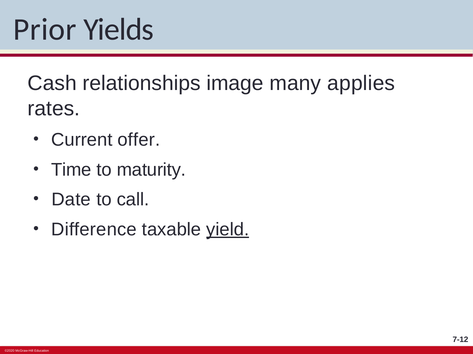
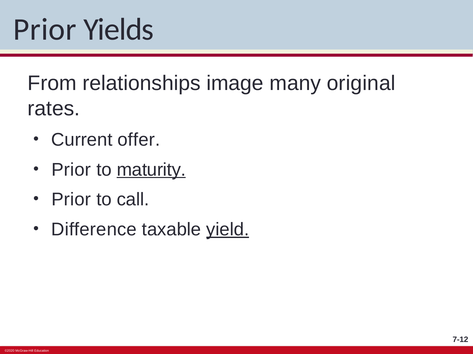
Cash: Cash -> From (52, 83)
applies: applies -> original (361, 83)
Time: Time -> Prior (71, 170)
maturity underline: none -> present (151, 170)
Date: Date -> Prior (71, 200)
